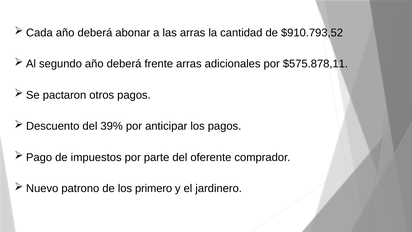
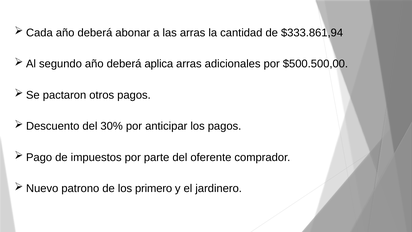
$910.793,52: $910.793,52 -> $333.861,94 (312, 33)
frente: frente -> aplica (159, 64)
$575.878,11: $575.878,11 -> $500.500,00 (315, 64)
39%: 39% -> 30% (112, 126)
